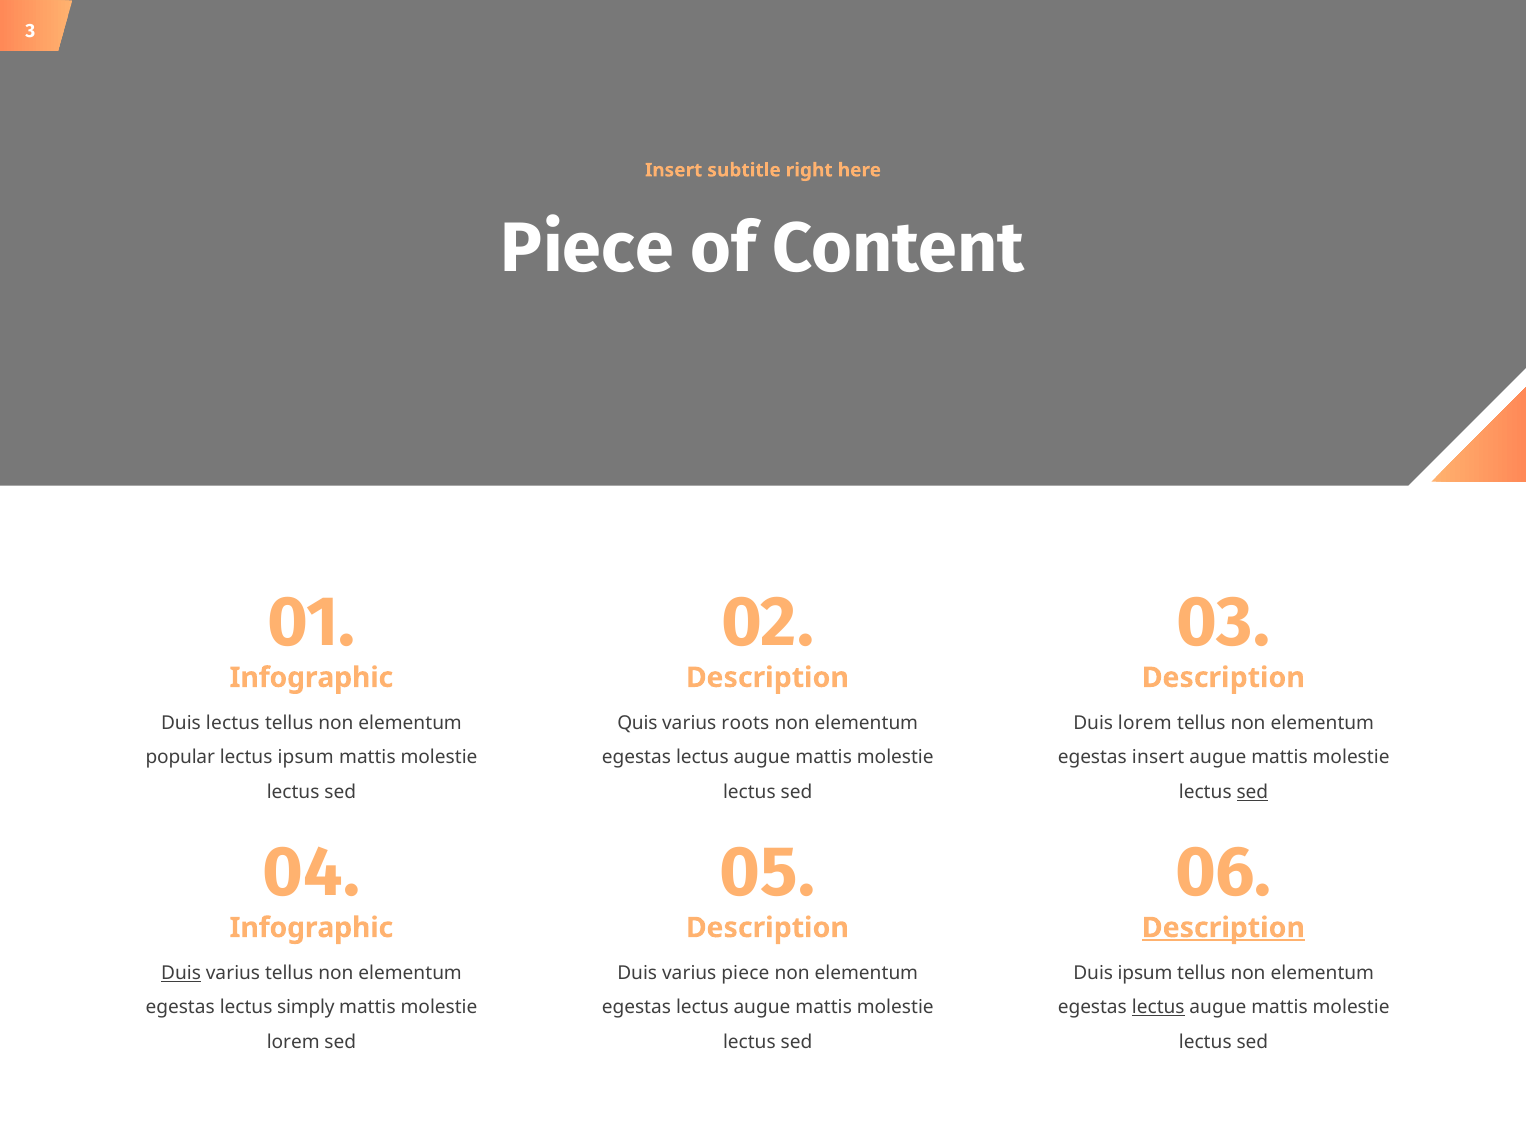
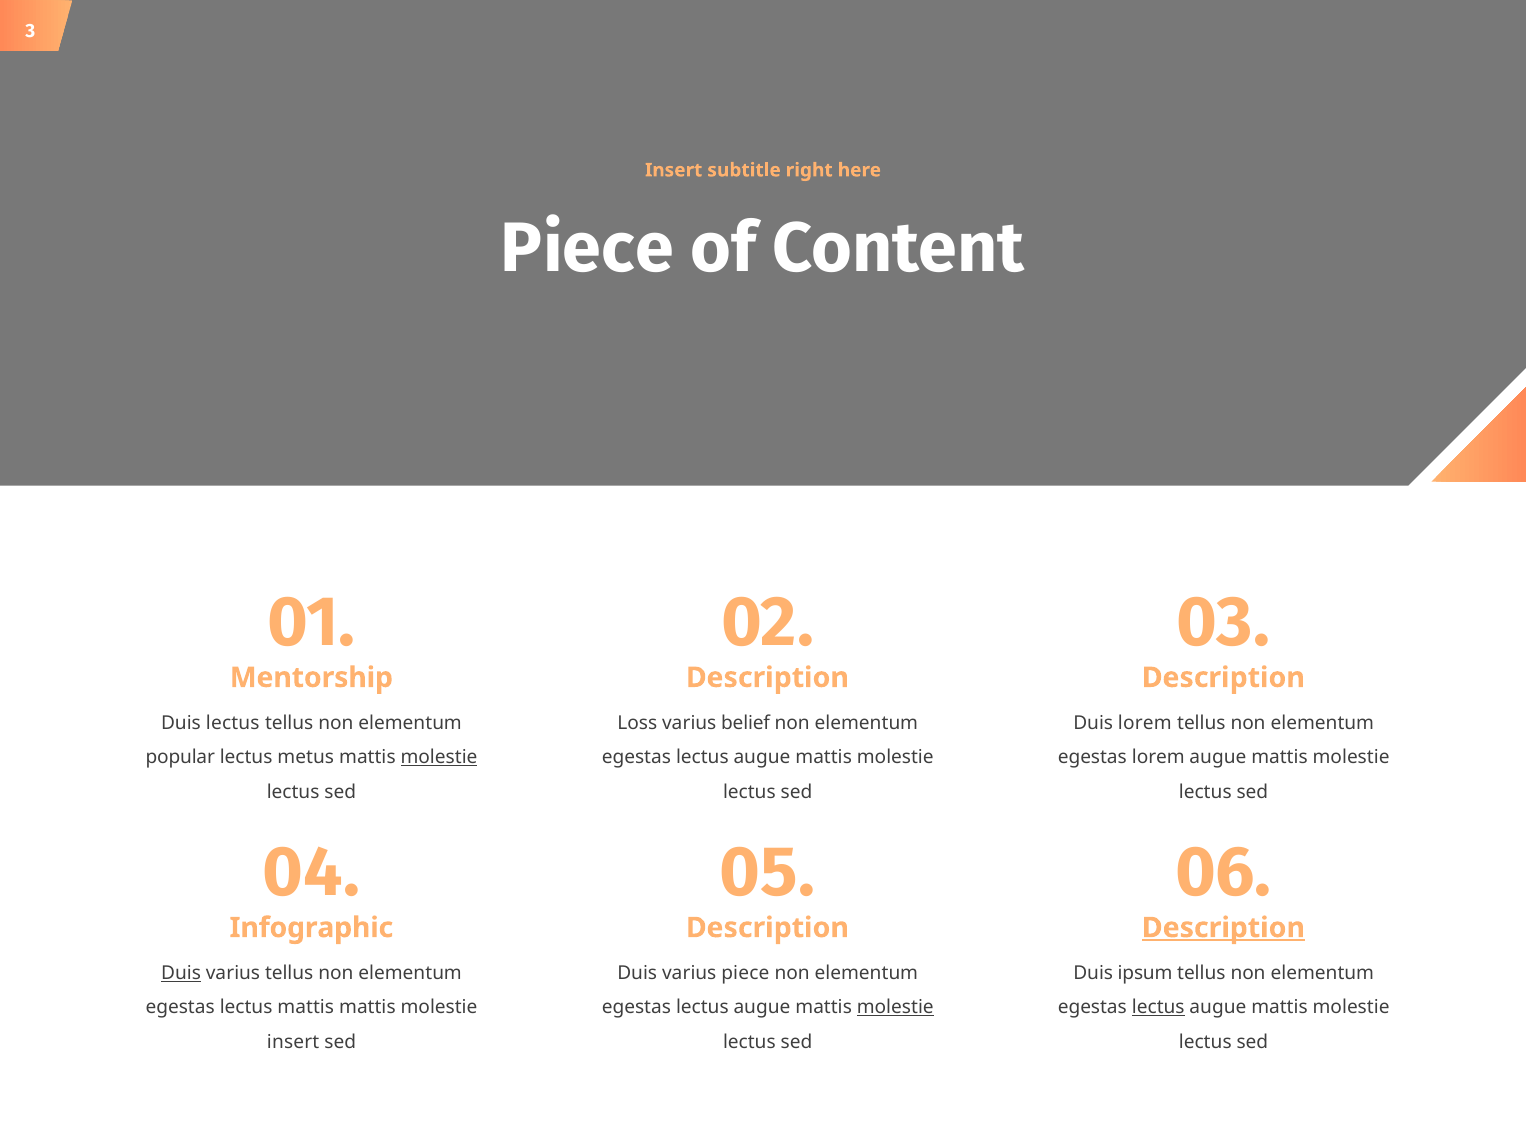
Infographic: Infographic -> Mentorship (311, 677)
Quis: Quis -> Loss (637, 723)
roots: roots -> belief (746, 723)
lectus ipsum: ipsum -> metus (306, 757)
molestie underline: none -> present (439, 757)
egestas insert: insert -> lorem (1158, 757)
sed underline: present -> none (1252, 792)
lectus simply: simply -> mattis (306, 1007)
molestie underline: none -> present (895, 1007)
lorem: lorem -> insert (293, 1042)
